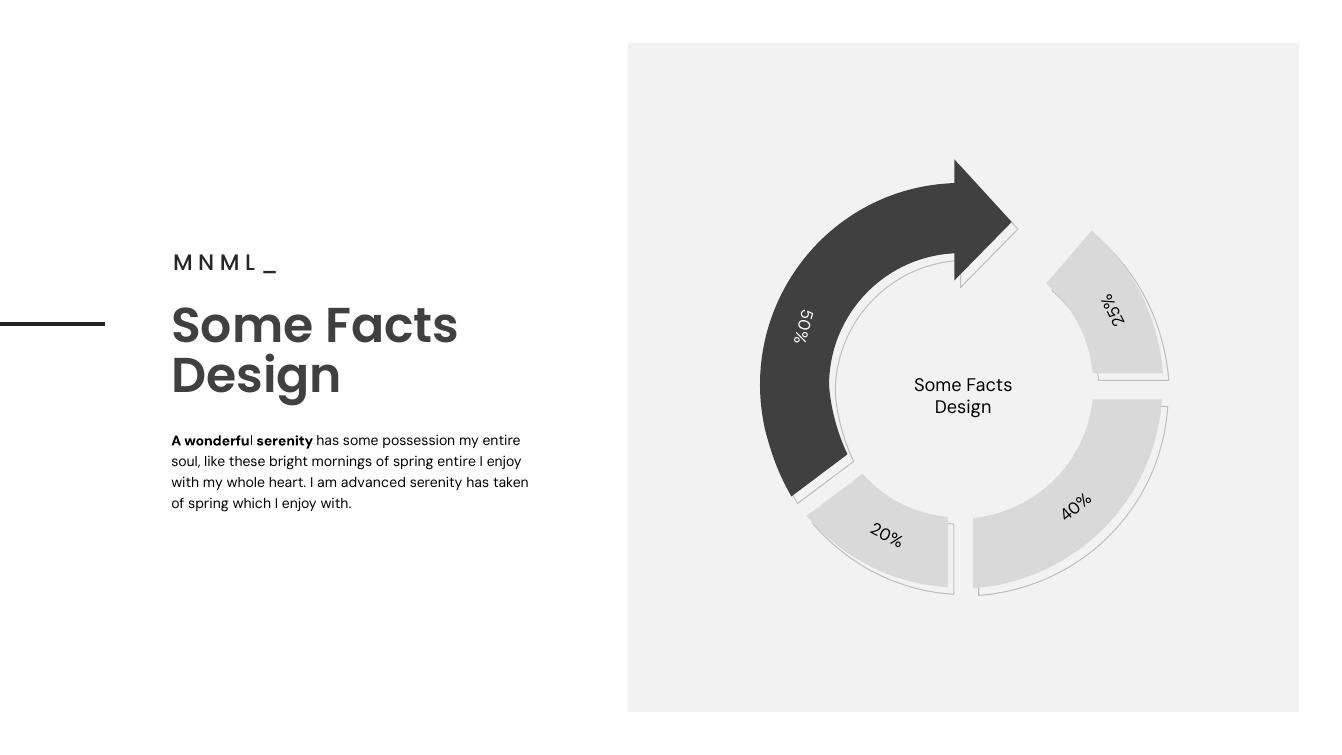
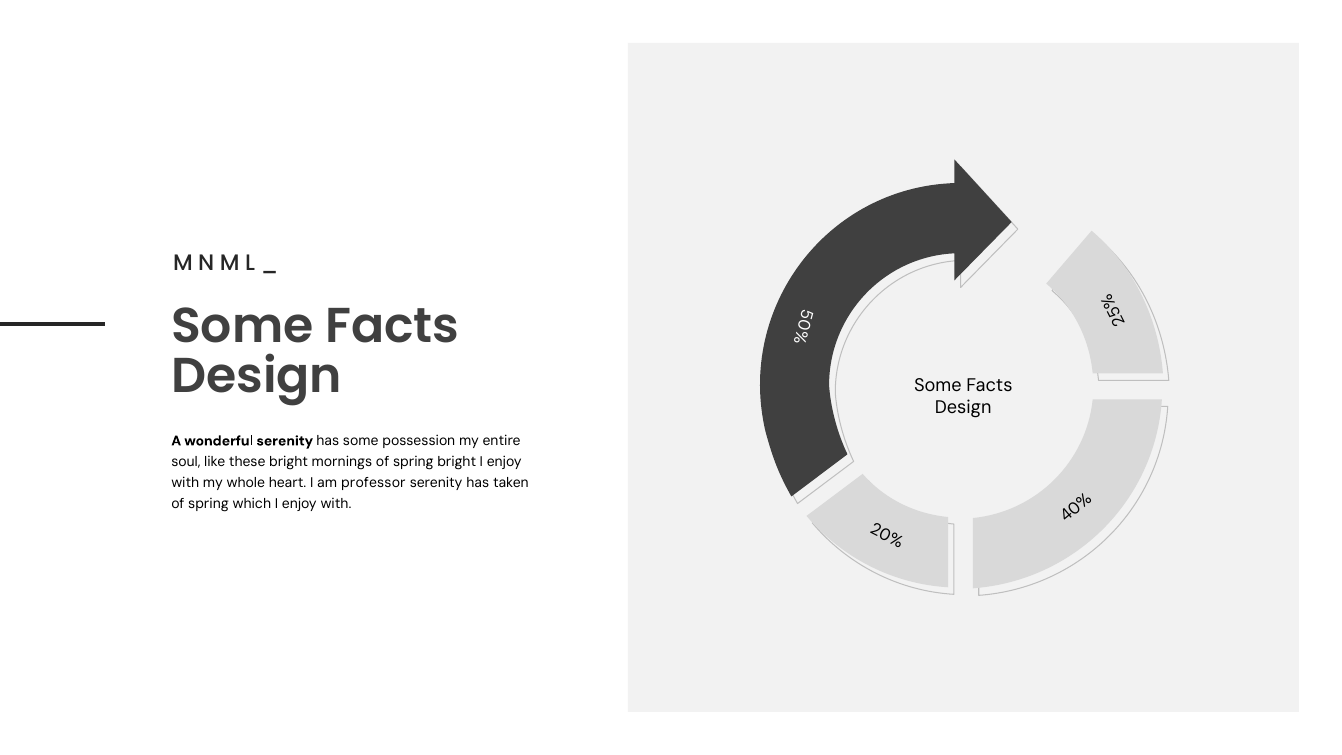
spring entire: entire -> bright (457, 462)
advanced: advanced -> professor (373, 483)
